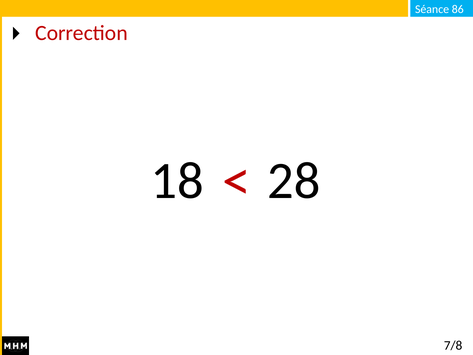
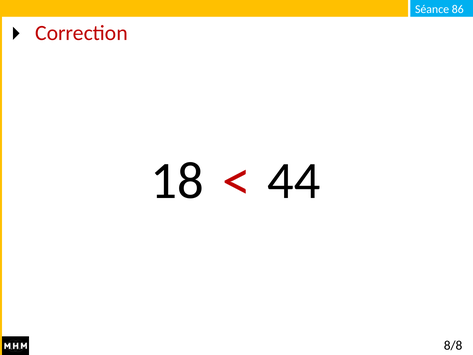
28: 28 -> 44 (294, 181)
7/8: 7/8 -> 8/8 (453, 345)
